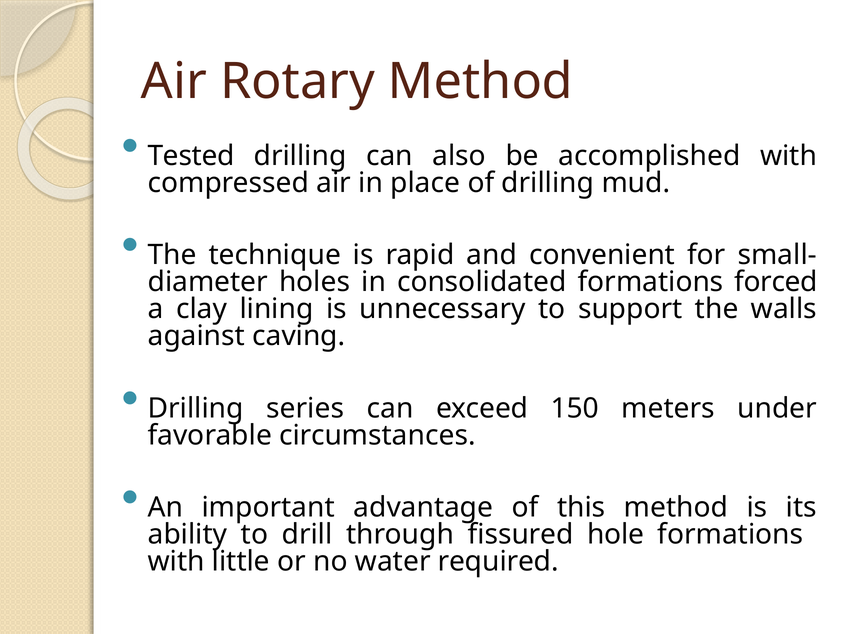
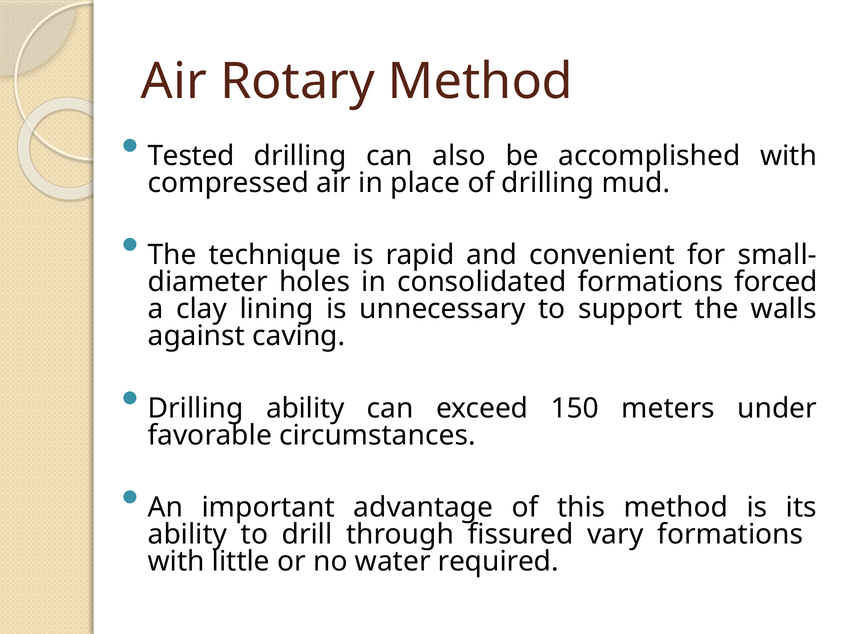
Drilling series: series -> ability (305, 408)
hole: hole -> vary (615, 534)
